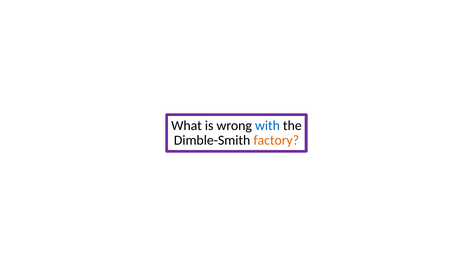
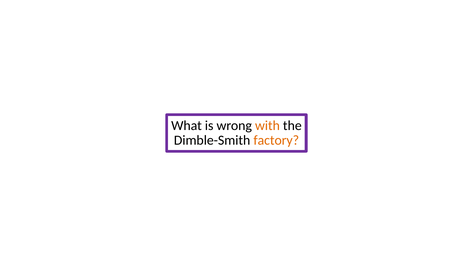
with colour: blue -> orange (267, 126)
